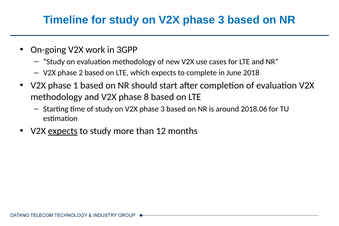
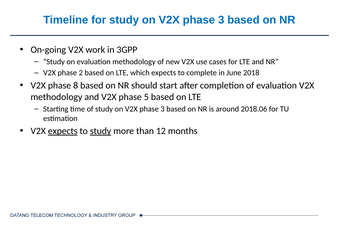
1: 1 -> 8 (76, 85)
8: 8 -> 5 (146, 97)
study underline: none -> present (101, 131)
